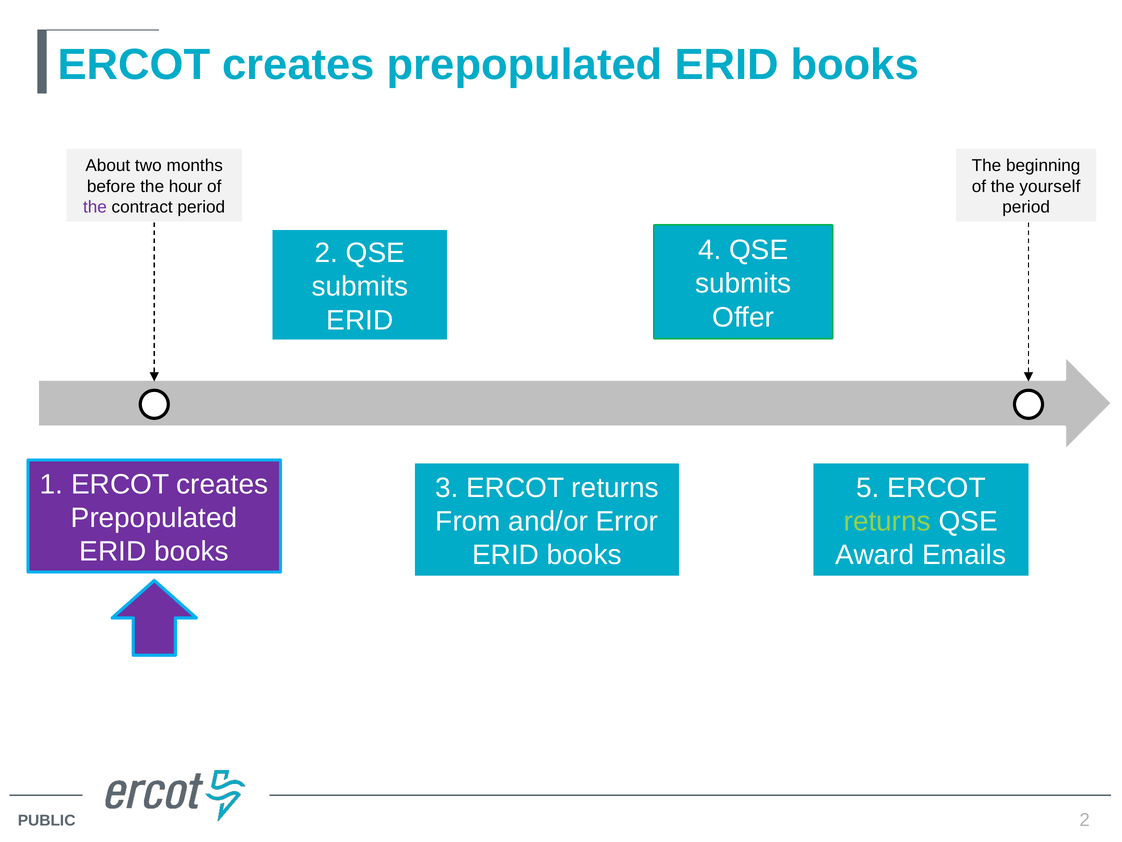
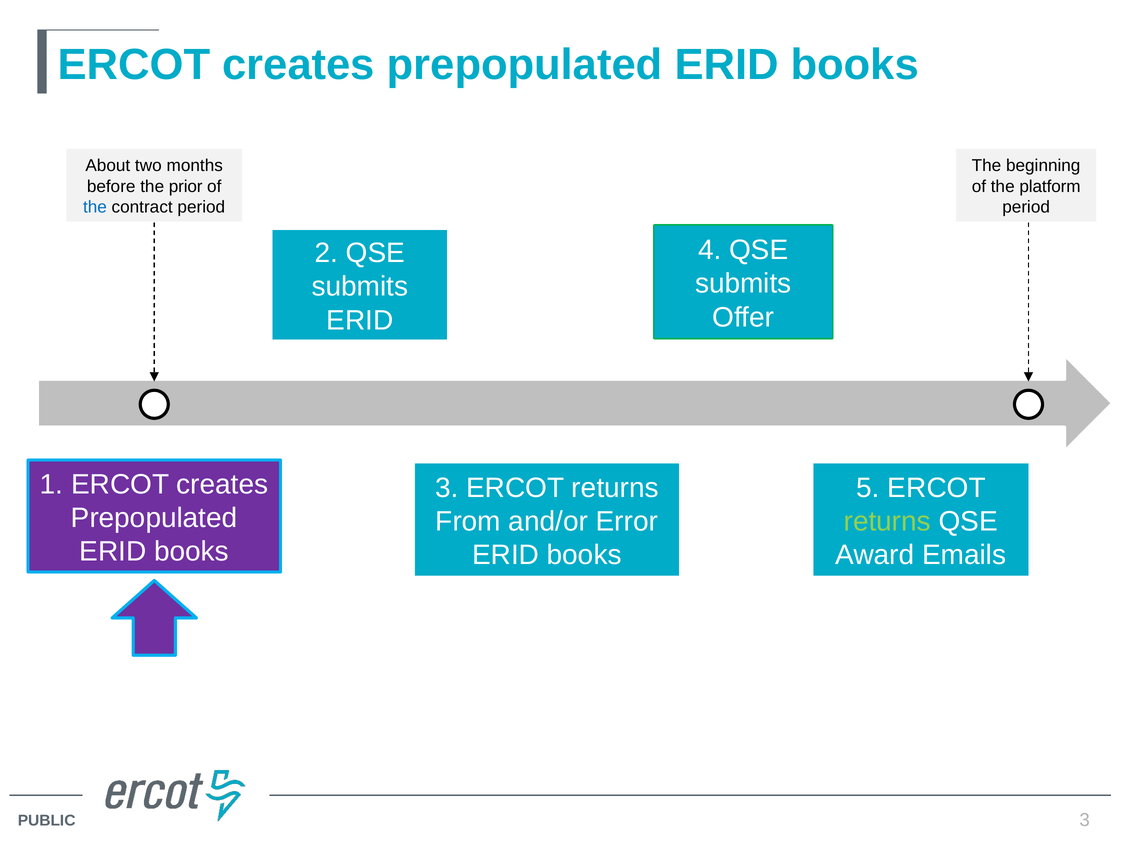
hour: hour -> prior (186, 186)
yourself: yourself -> platform (1050, 186)
the colour: purple -> blue (95, 207)
2: 2 -> 3 (1085, 819)
